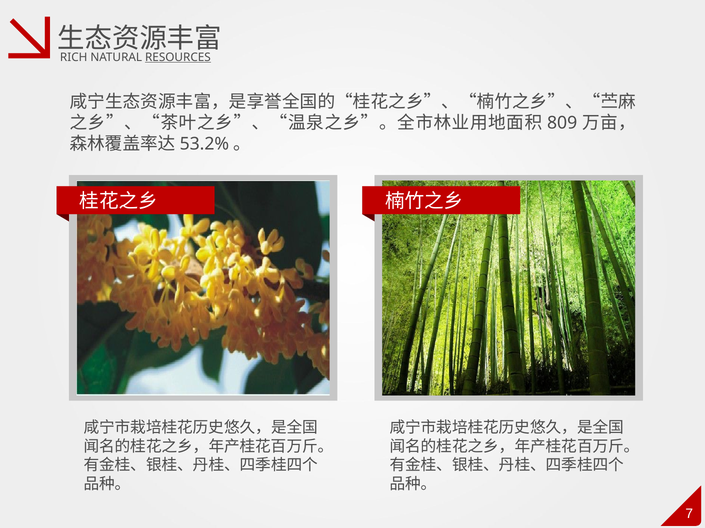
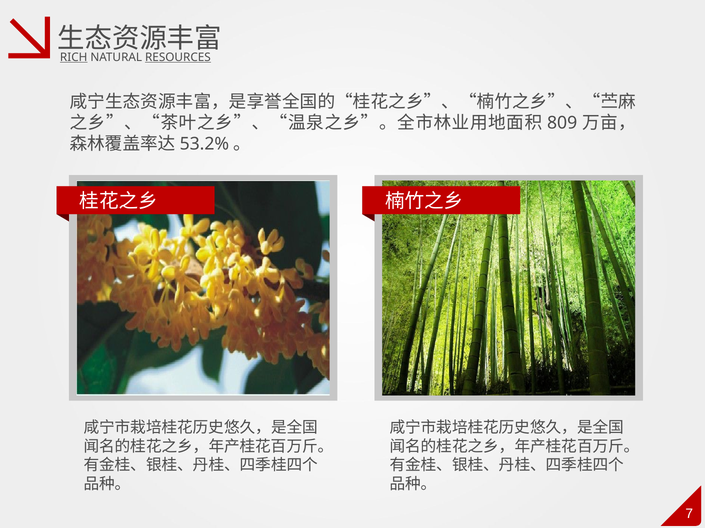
RICH underline: none -> present (74, 57)
